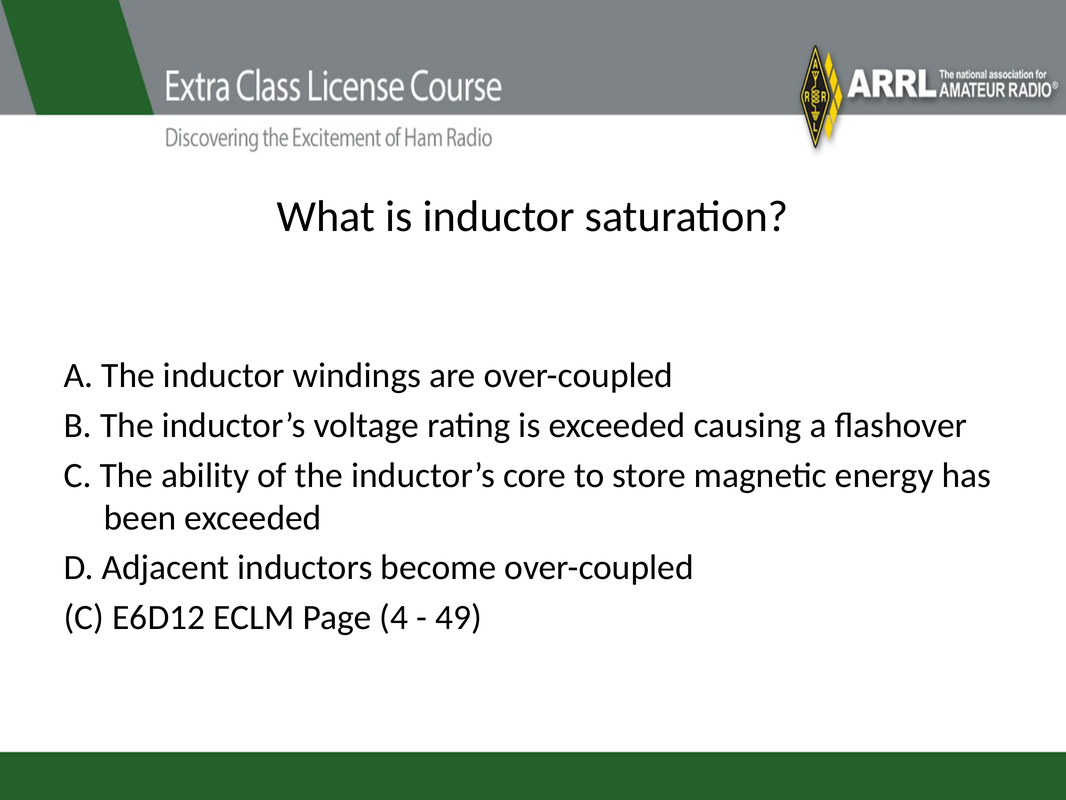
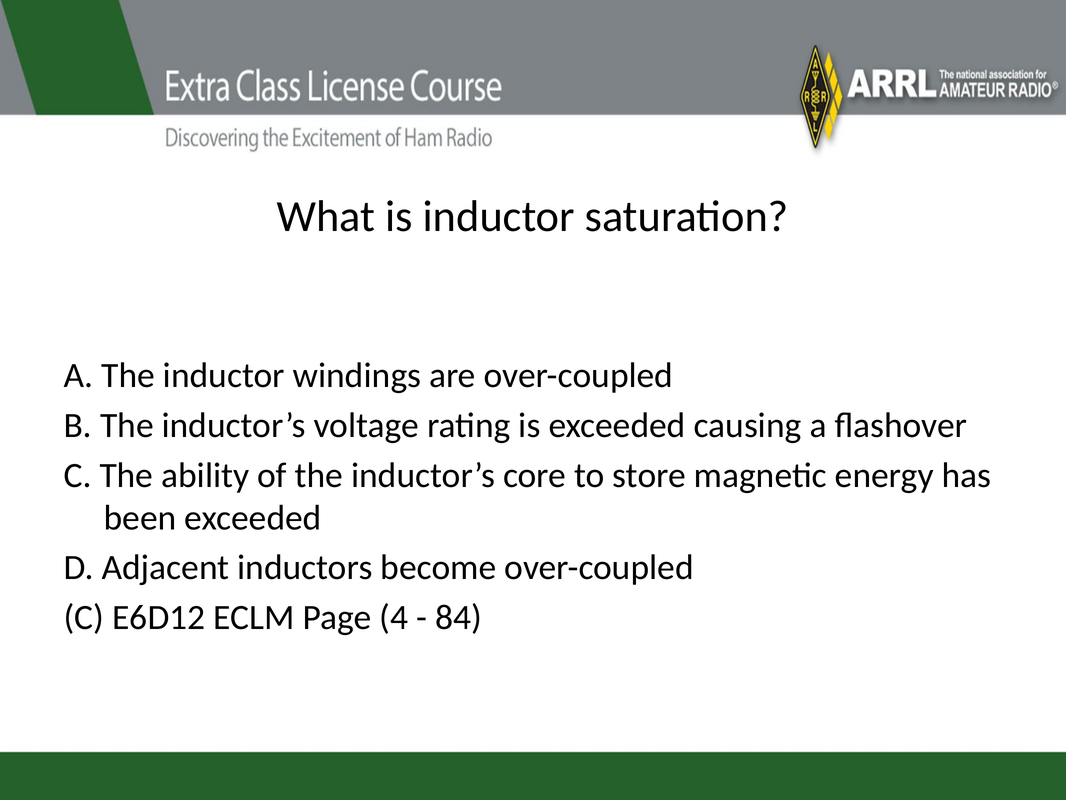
49: 49 -> 84 (458, 617)
